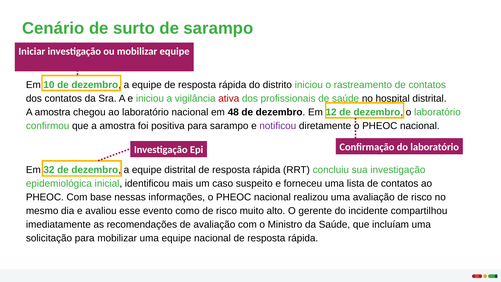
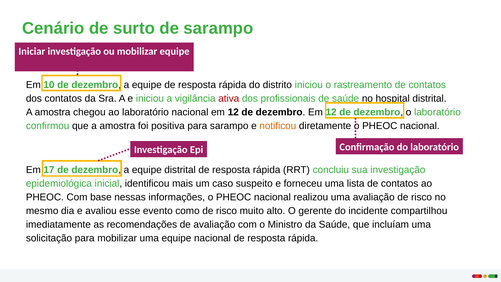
nacional em 48: 48 -> 12 (233, 112)
notificou colour: purple -> orange (278, 126)
32: 32 -> 17 (49, 170)
